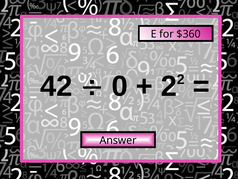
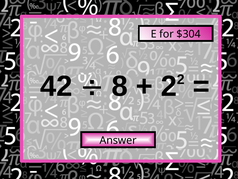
$360: $360 -> $304 (189, 34)
0: 0 -> 8 (120, 86)
